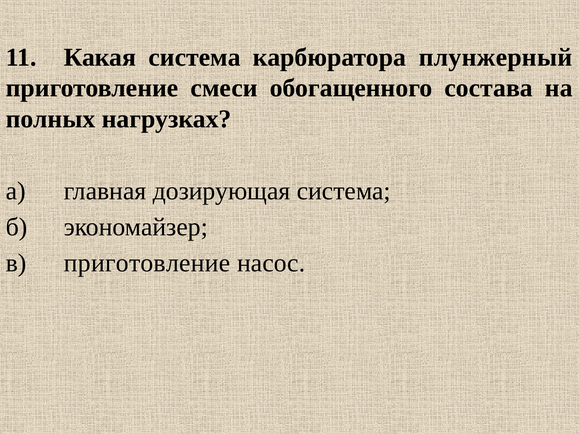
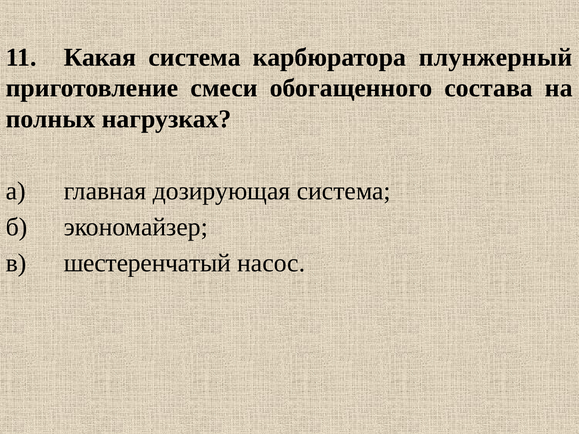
в приготовление: приготовление -> шестеренчатый (147, 263)
